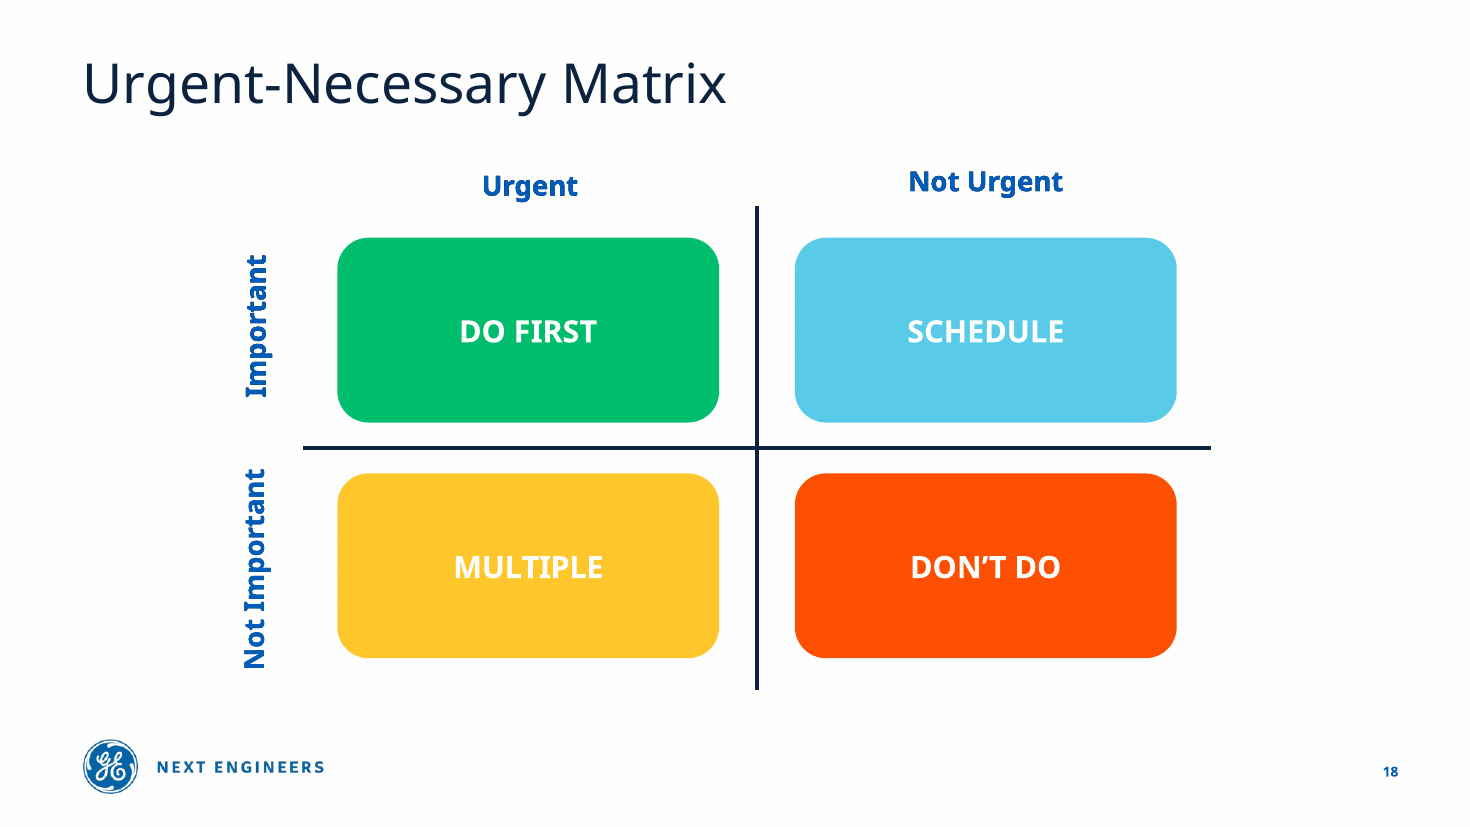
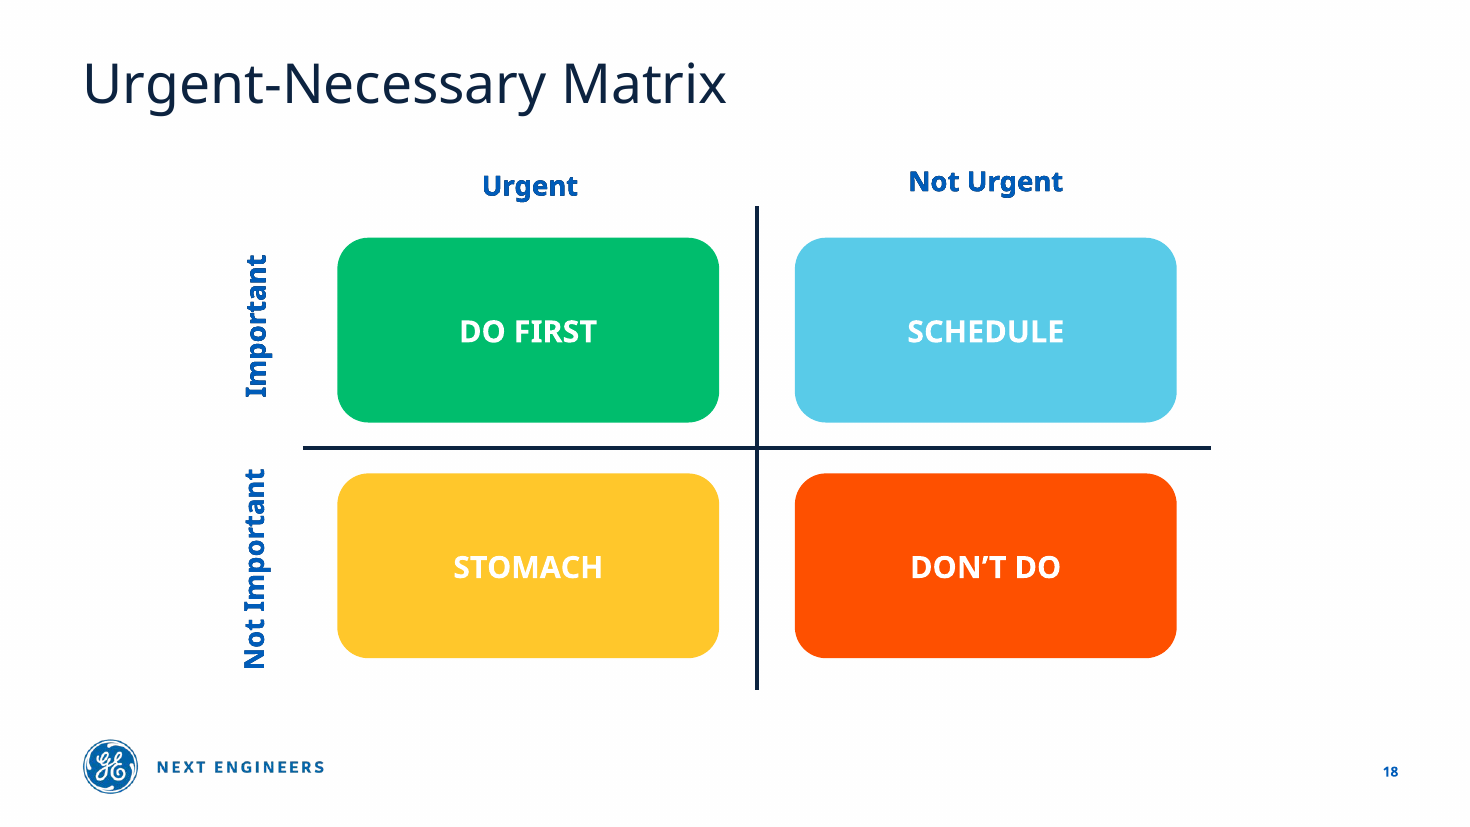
MULTIPLE: MULTIPLE -> STOMACH (528, 568)
